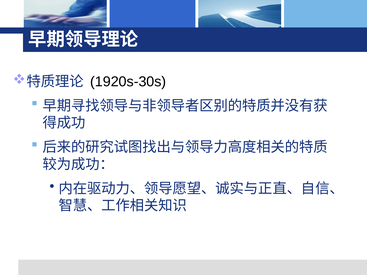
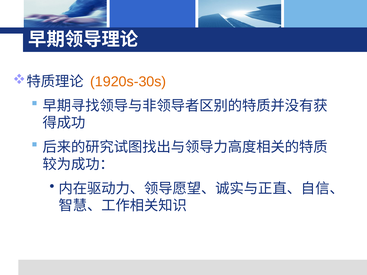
1920s-30s colour: black -> orange (128, 82)
